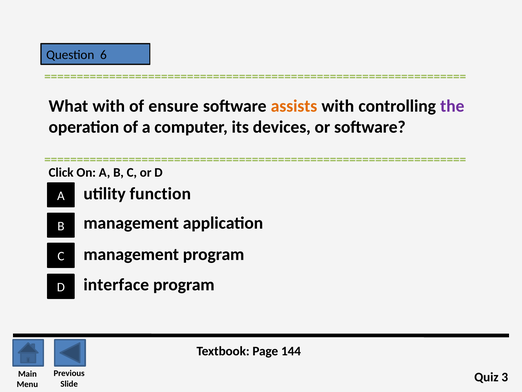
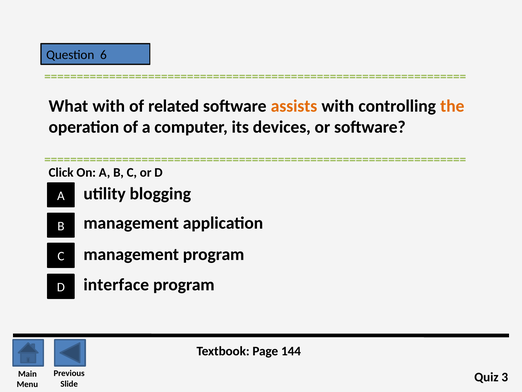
ensure: ensure -> related (174, 106)
the colour: purple -> orange (452, 106)
function: function -> blogging (160, 193)
